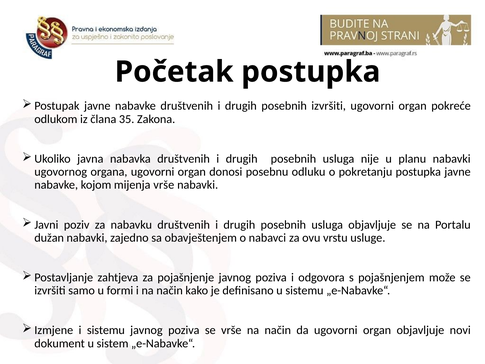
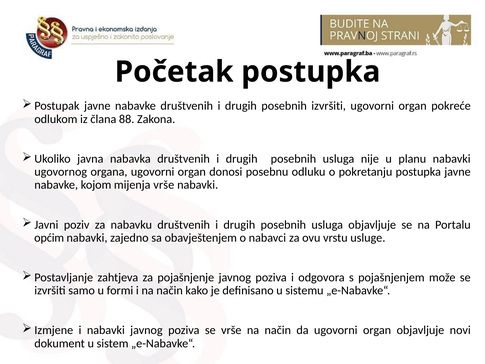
35: 35 -> 88 (127, 119)
dužan: dužan -> općim (49, 238)
i sistemu: sistemu -> nabavki (106, 330)
